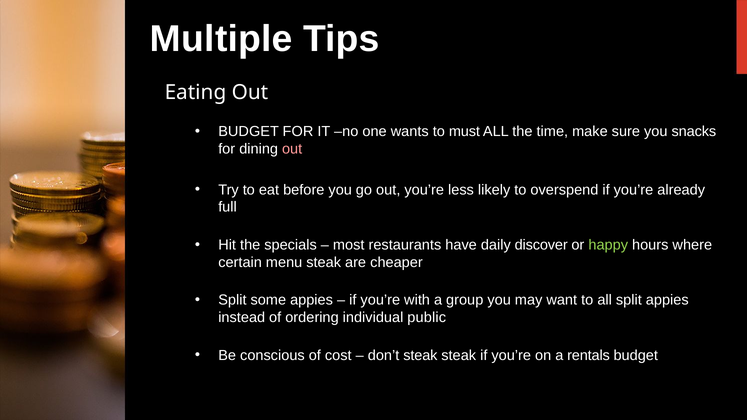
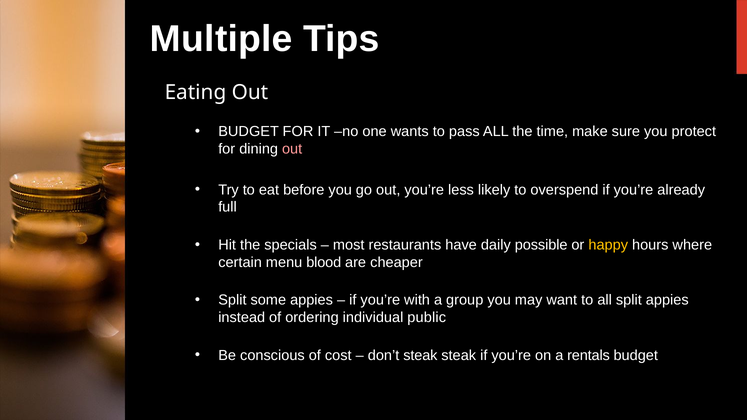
must: must -> pass (464, 132)
snacks: snacks -> protect (694, 132)
discover: discover -> possible (541, 245)
happy colour: light green -> yellow (608, 245)
menu steak: steak -> blood (324, 263)
